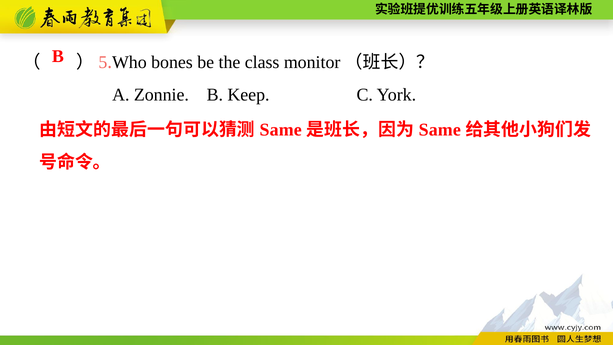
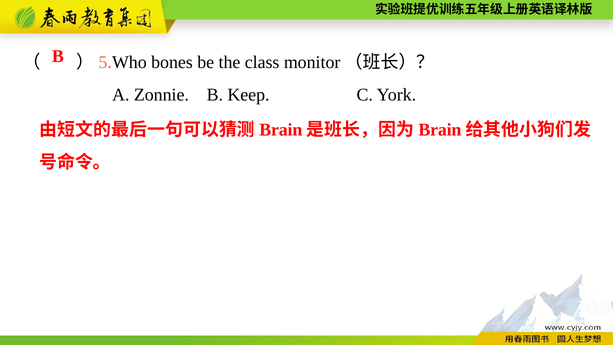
Same: Same -> Brain (281, 130)
Same: Same -> Brain (440, 130)
